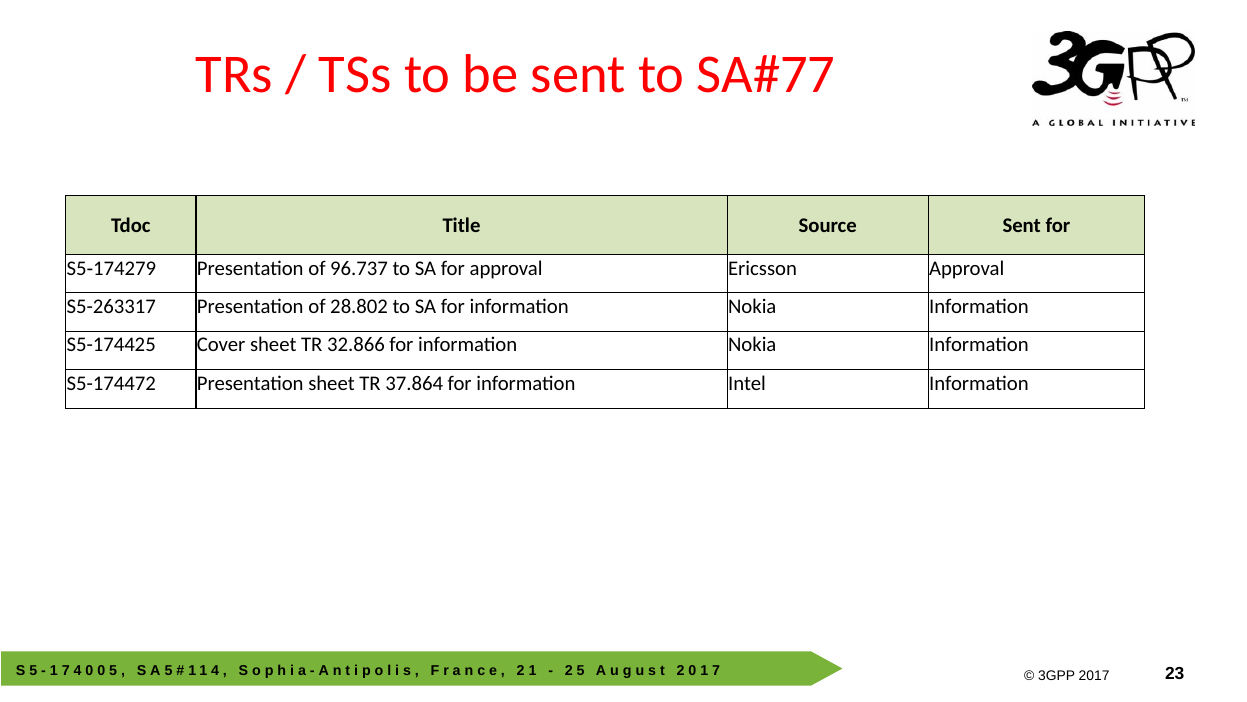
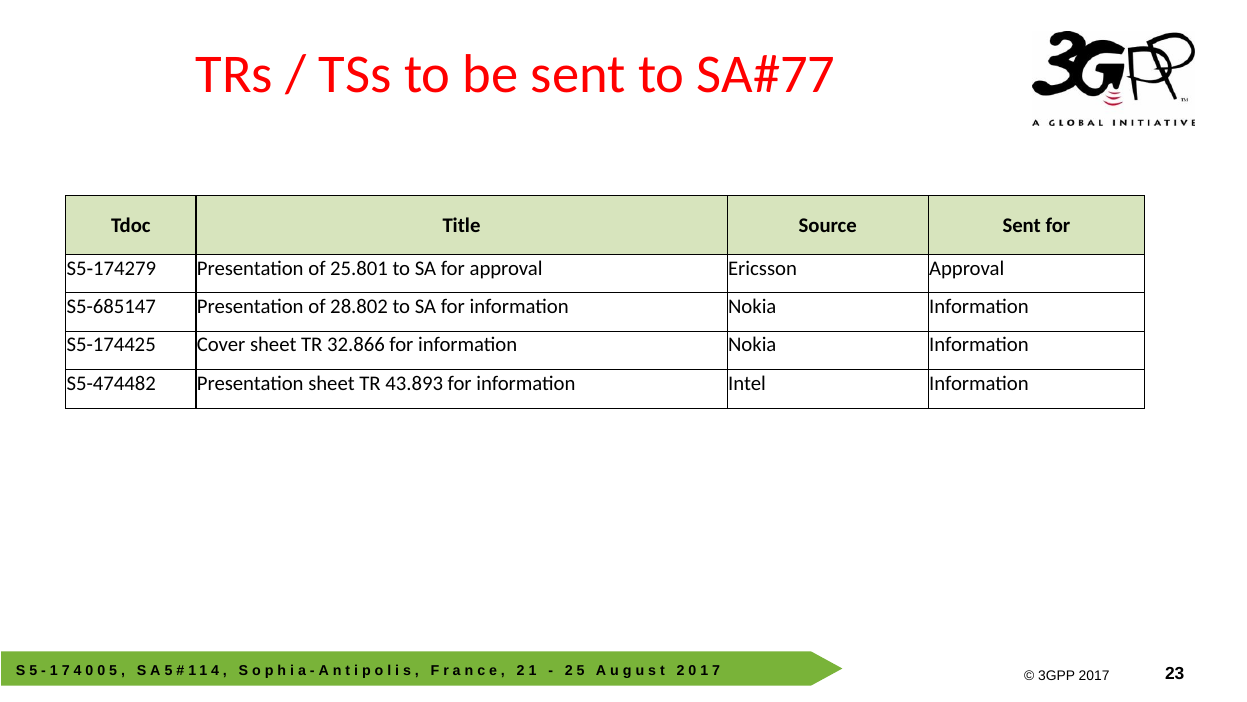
96.737: 96.737 -> 25.801 (359, 268)
S5-263317: S5-263317 -> S5-685147 (111, 306)
S5-174472: S5-174472 -> S5-474482 (111, 383)
37.864: 37.864 -> 43.893 (414, 383)
